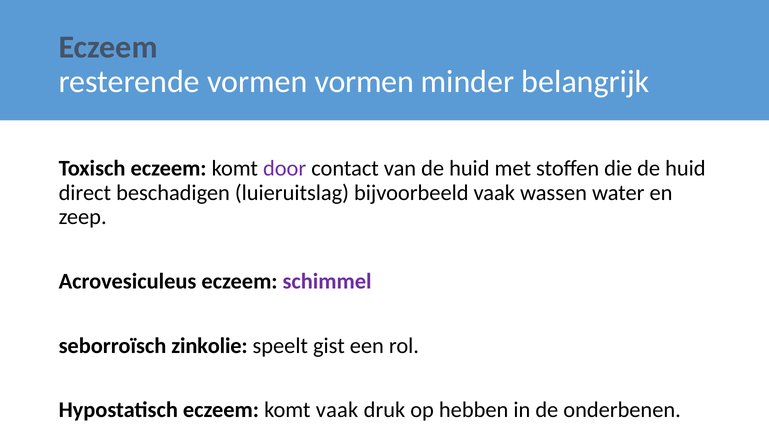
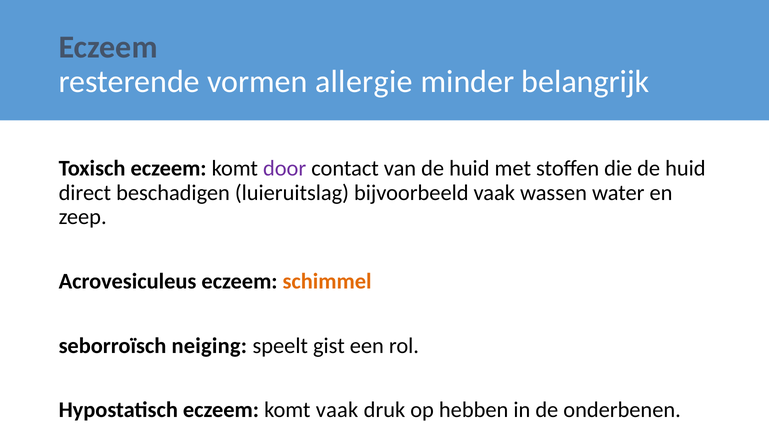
vormen vormen: vormen -> allergie (364, 82)
schimmel colour: purple -> orange (327, 282)
zinkolie: zinkolie -> neiging (209, 346)
